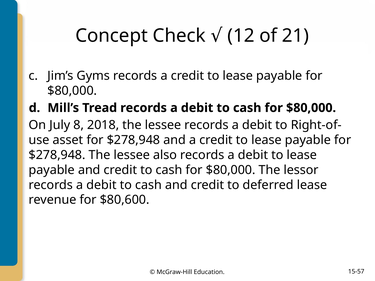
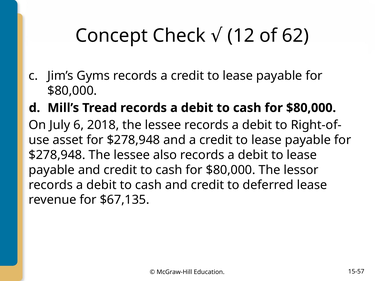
21: 21 -> 62 (295, 36)
8: 8 -> 6 (79, 125)
$80,600: $80,600 -> $67,135 (125, 200)
